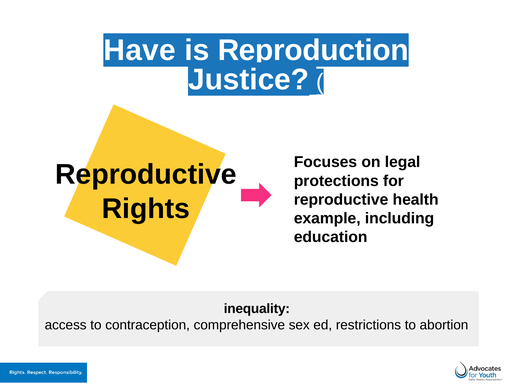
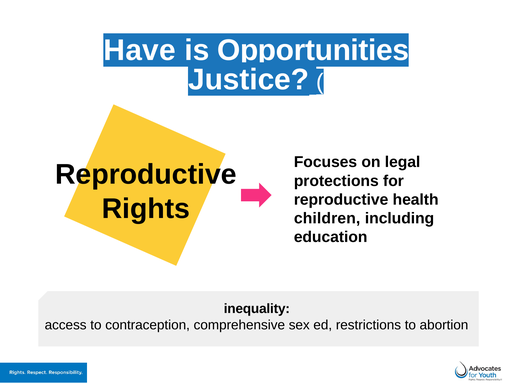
Reproduction: Reproduction -> Opportunities (313, 50)
example: example -> children (327, 218)
